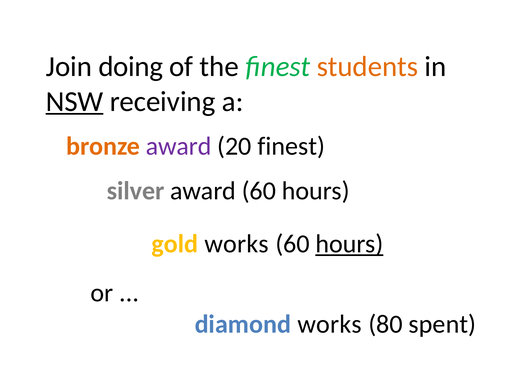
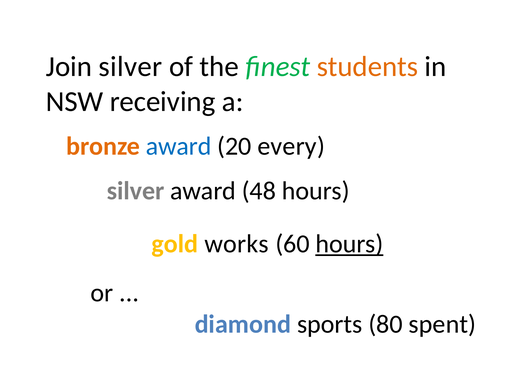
Join doing: doing -> silver (130, 67)
NSW underline: present -> none (75, 101)
award colour: purple -> blue (179, 146)
20 finest: finest -> every (291, 146)
award 60: 60 -> 48 (259, 191)
diamond works: works -> sports (330, 324)
